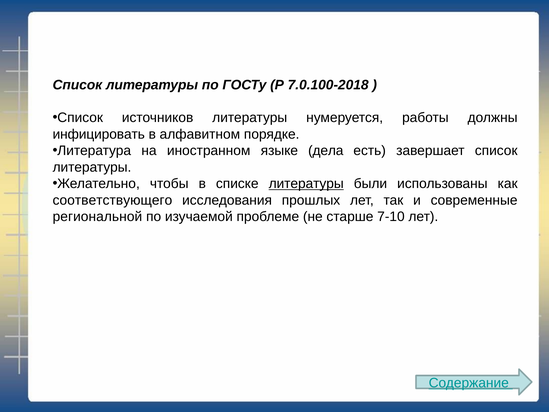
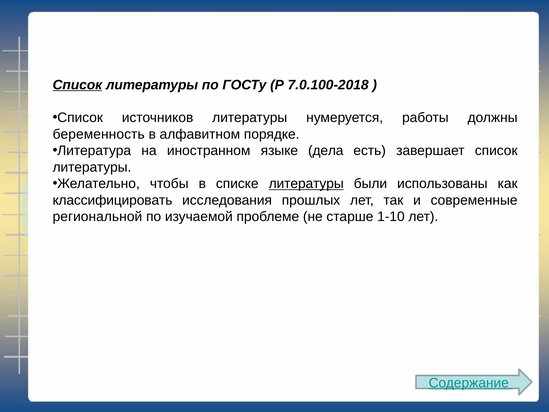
Список underline: none -> present (77, 85)
инфицировать: инфицировать -> беременность (99, 134)
соответствующего: соответствующего -> классифицировать (112, 200)
7-10: 7-10 -> 1-10 (391, 217)
